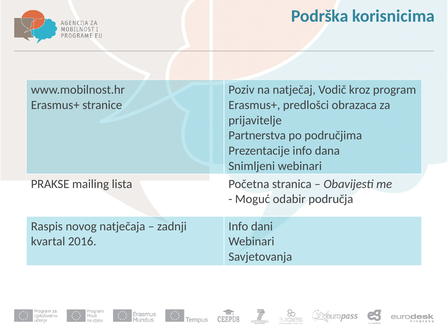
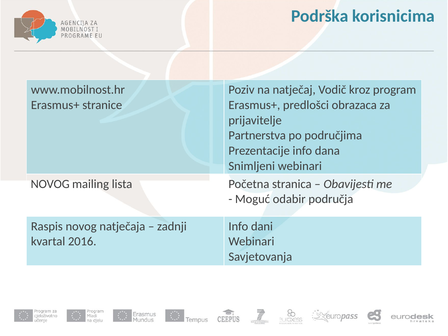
PRAKSE: PRAKSE -> NOVOG (50, 184)
